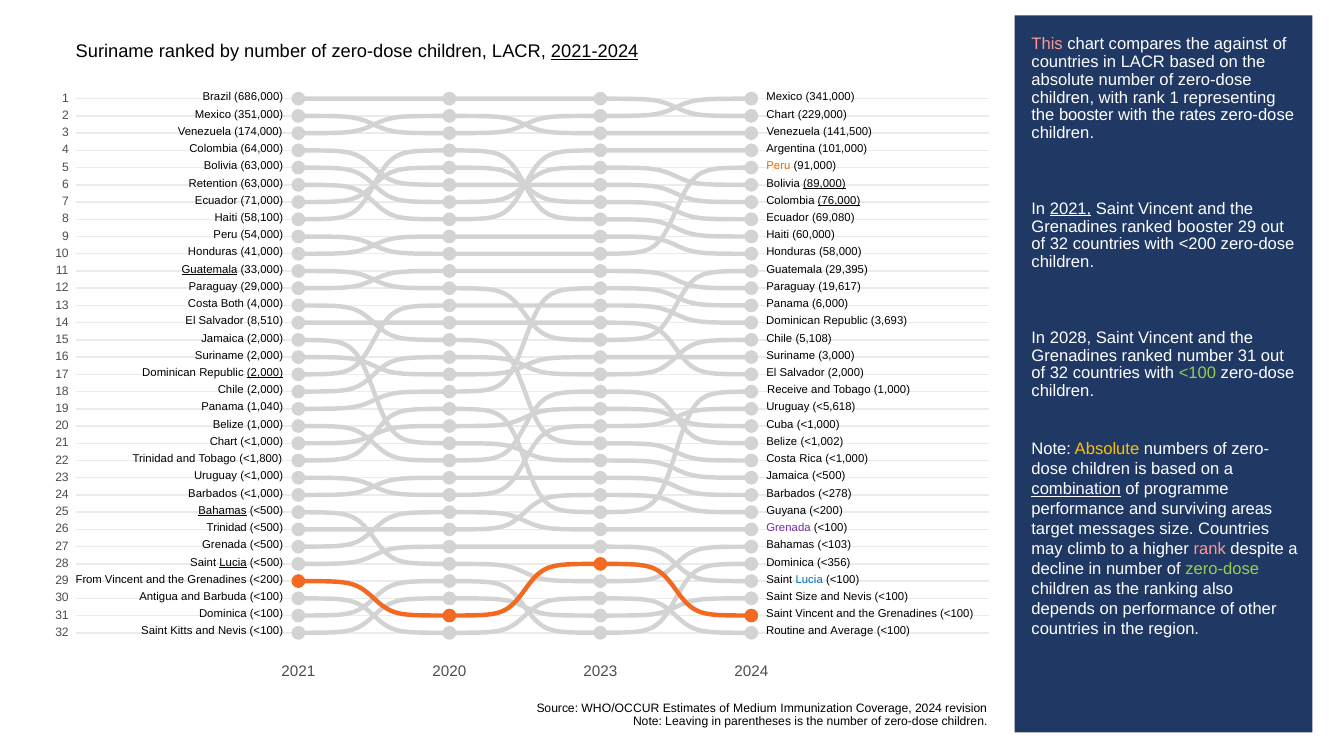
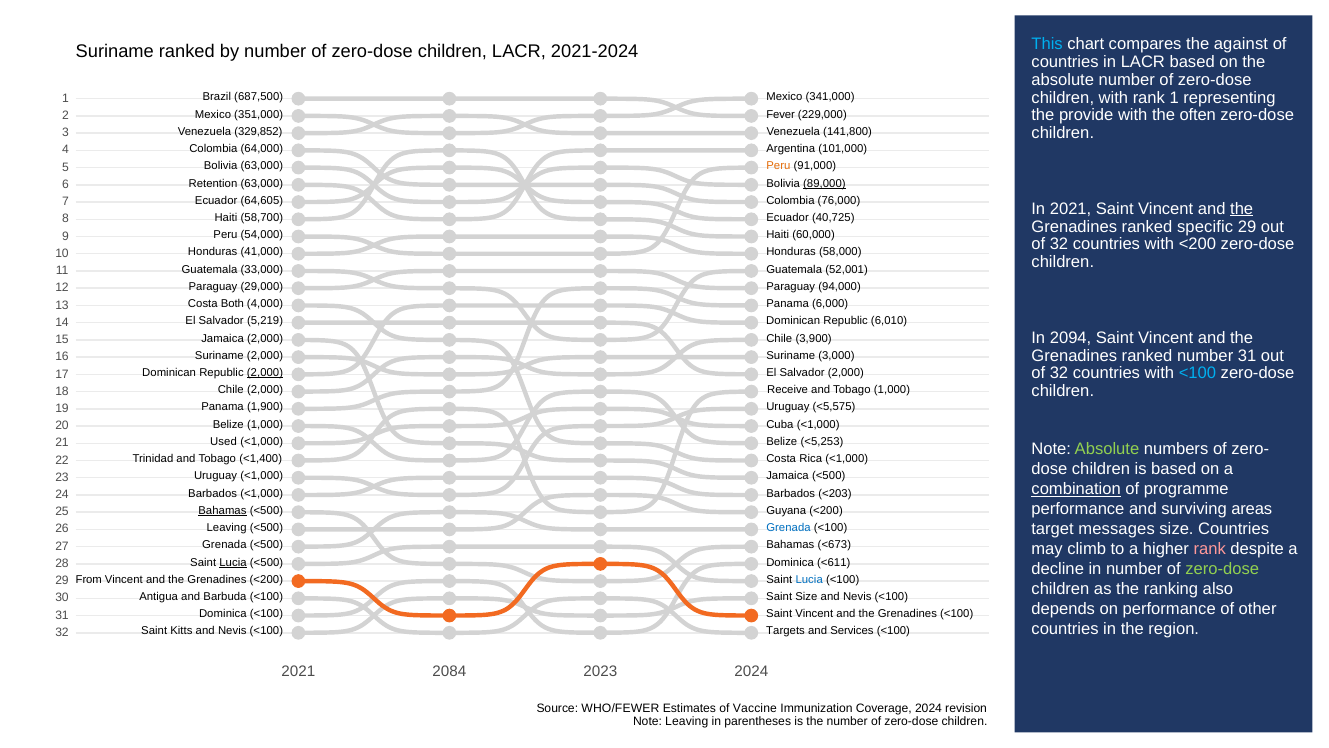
This colour: pink -> light blue (1047, 44)
2021-2024 underline: present -> none (595, 51)
686,000: 686,000 -> 687,500 (259, 97)
the booster: booster -> provide (1086, 115)
rates: rates -> often (1198, 115)
Chart: Chart -> Fever (781, 114)
174,000: 174,000 -> 329,852 (258, 132)
141,500: 141,500 -> 141,800 (848, 132)
71,000: 71,000 -> 64,605 (262, 200)
76,000 underline: present -> none (839, 200)
2021 underline: present -> none (1071, 208)
the underline: none -> present (1242, 208)
58,100: 58,100 -> 58,700 (262, 218)
69,080: 69,080 -> 40,725 (833, 218)
ranked booster: booster -> specific (1205, 226)
Guatemala underline: present -> none (210, 269)
29,395: 29,395 -> 52,001 (847, 269)
19,617: 19,617 -> 94,000 (840, 286)
8,510: 8,510 -> 5,219 (265, 321)
3,693: 3,693 -> 6,010 (889, 321)
2028: 2028 -> 2094 (1071, 337)
5,108: 5,108 -> 3,900 (814, 338)
<100 colour: light green -> light blue (1197, 373)
1,040: 1,040 -> 1,900 (265, 407)
<5,618: <5,618 -> <5,575 (834, 407)
Chart: Chart -> Used (223, 441)
<1,002: <1,002 -> <5,253 (822, 441)
Absolute colour: yellow -> light green (1107, 449)
<1,800: <1,800 -> <1,400 (261, 459)
<278: <278 -> <203 (835, 493)
Trinidad: Trinidad -> Leaving (227, 528)
Grenada colour: purple -> blue (789, 528)
<103: <103 -> <673 (834, 545)
<356: <356 -> <611 (834, 562)
Routine: Routine -> Targets (786, 631)
Average: Average -> Services (852, 631)
2020: 2020 -> 2084 (449, 671)
WHO/OCCUR: WHO/OCCUR -> WHO/FEWER (620, 708)
Medium: Medium -> Vaccine (755, 708)
